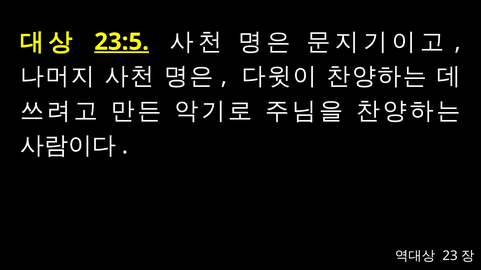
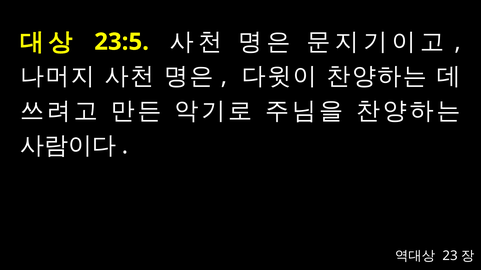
23:5 underline: present -> none (122, 42)
